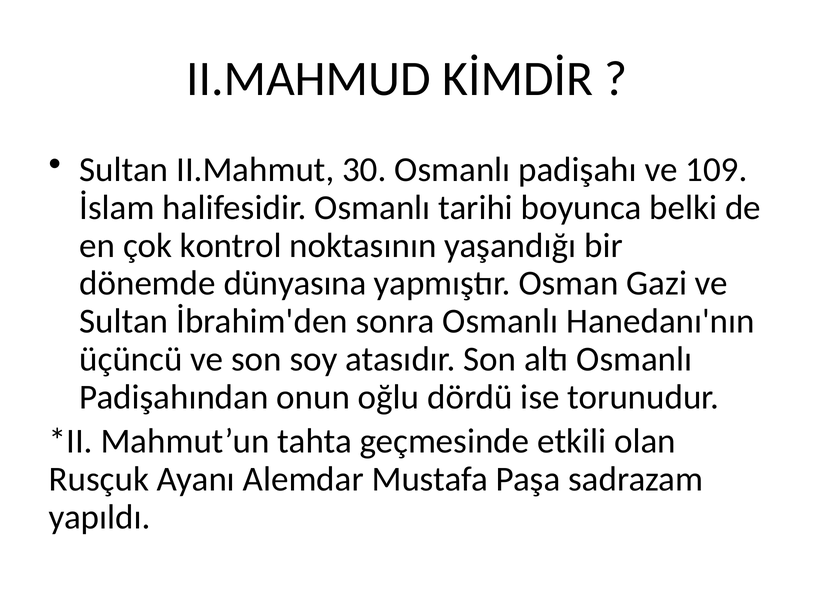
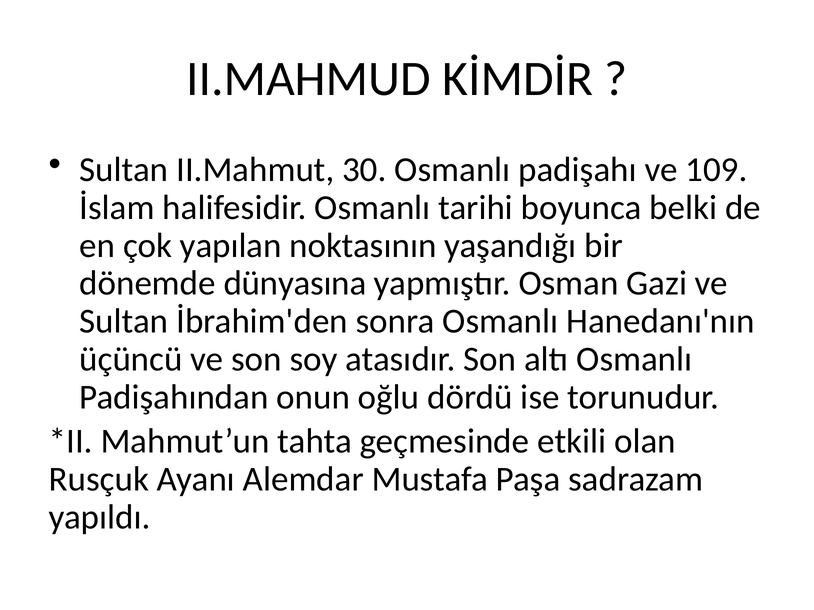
kontrol: kontrol -> yapılan (231, 246)
